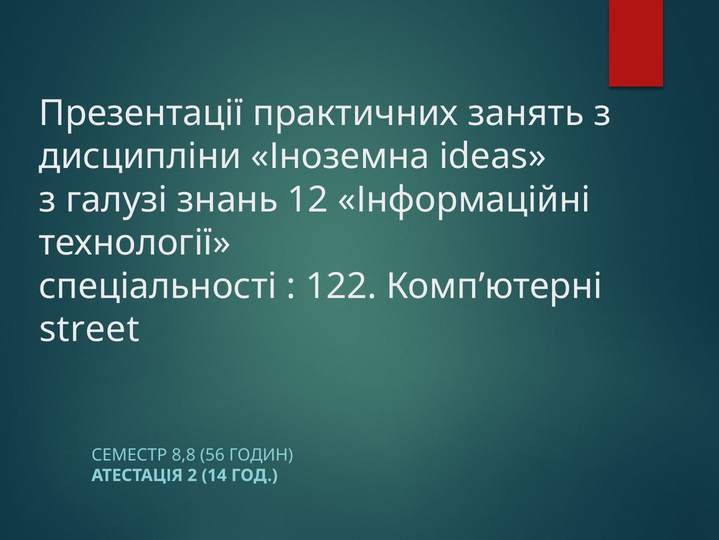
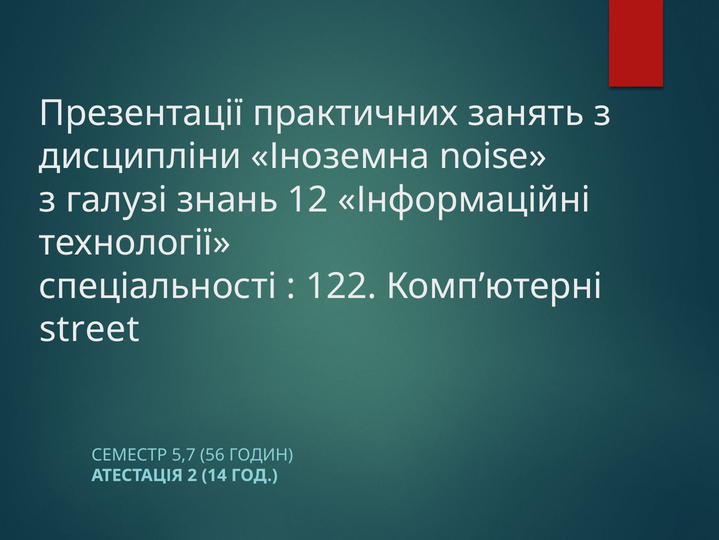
ideas: ideas -> noise (493, 156)
8,8: 8,8 -> 5,7 (184, 454)
